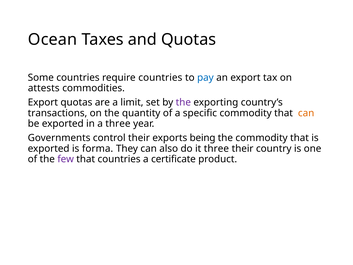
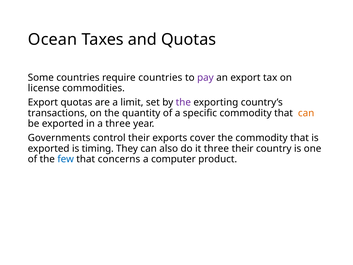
pay colour: blue -> purple (205, 77)
attests: attests -> license (44, 88)
being: being -> cover (202, 138)
forma: forma -> timing (98, 148)
few colour: purple -> blue (66, 159)
that countries: countries -> concerns (119, 159)
certificate: certificate -> computer (173, 159)
